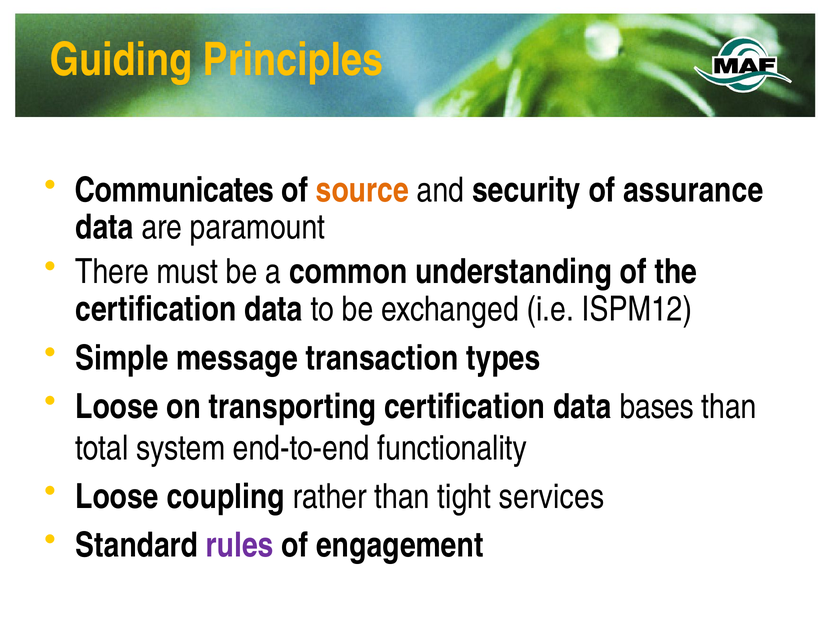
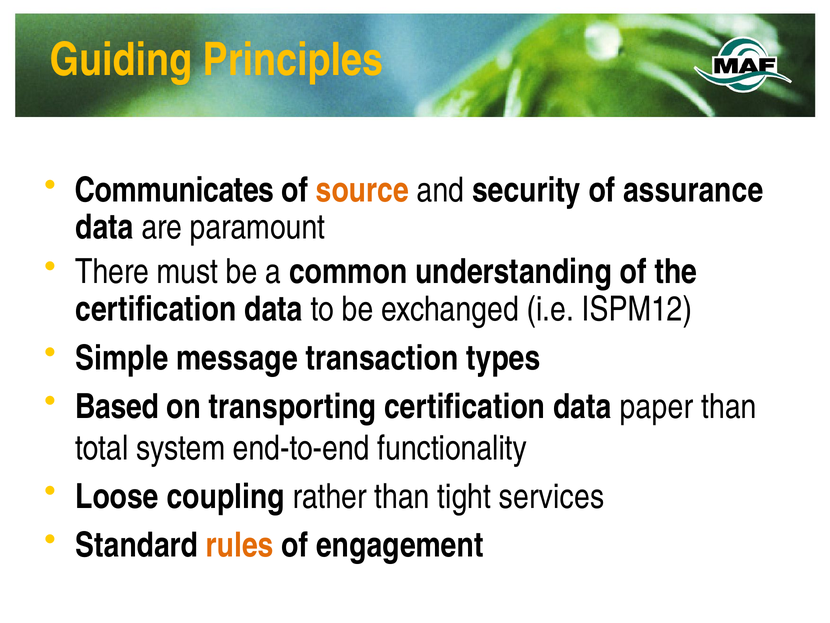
Loose: Loose -> Based (117, 406)
bases: bases -> paper (657, 406)
rules colour: purple -> orange (240, 545)
